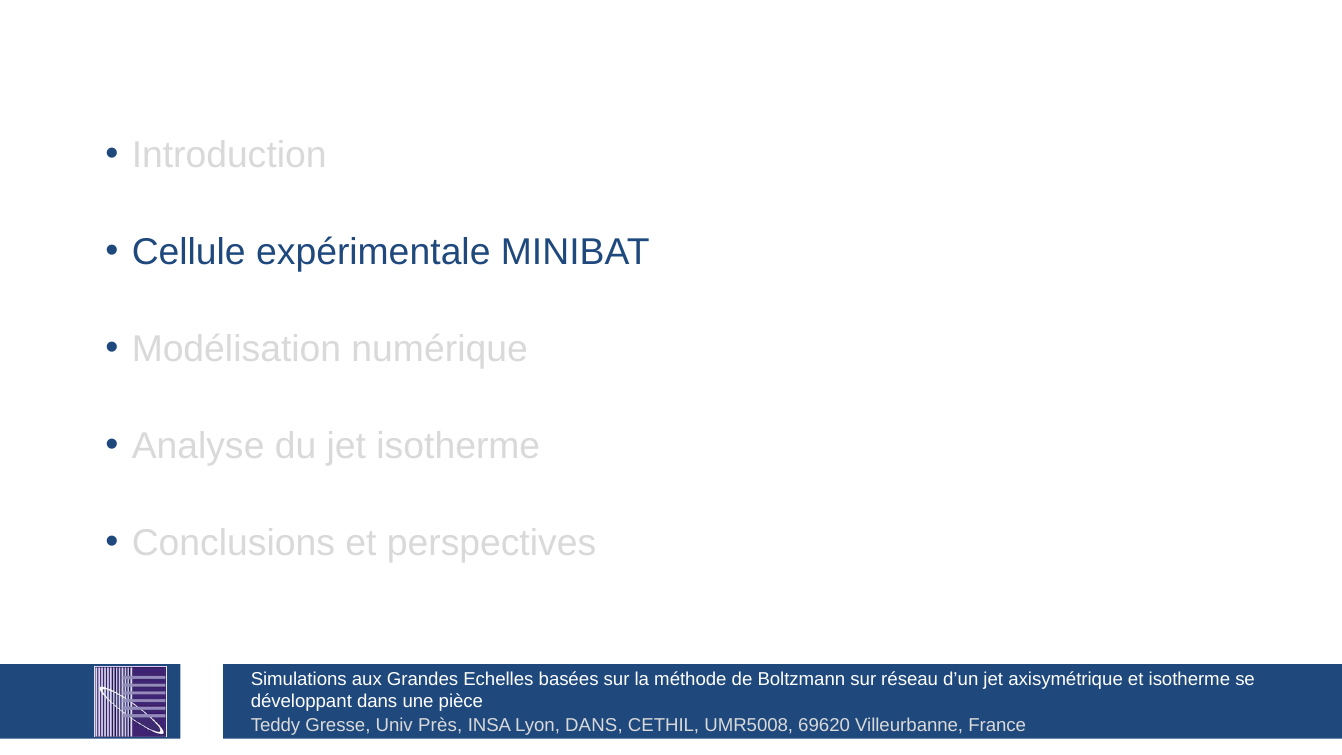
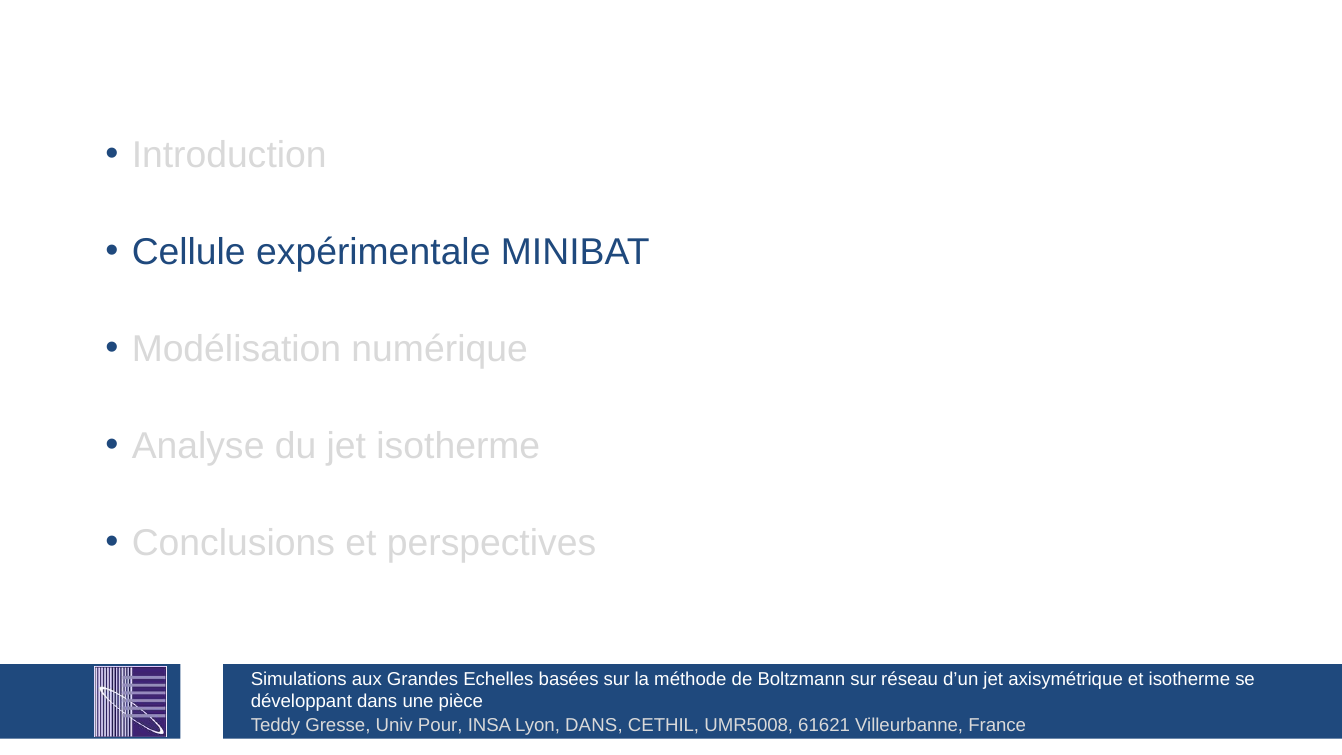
Près: Près -> Pour (440, 725)
69620: 69620 -> 61621 (824, 725)
